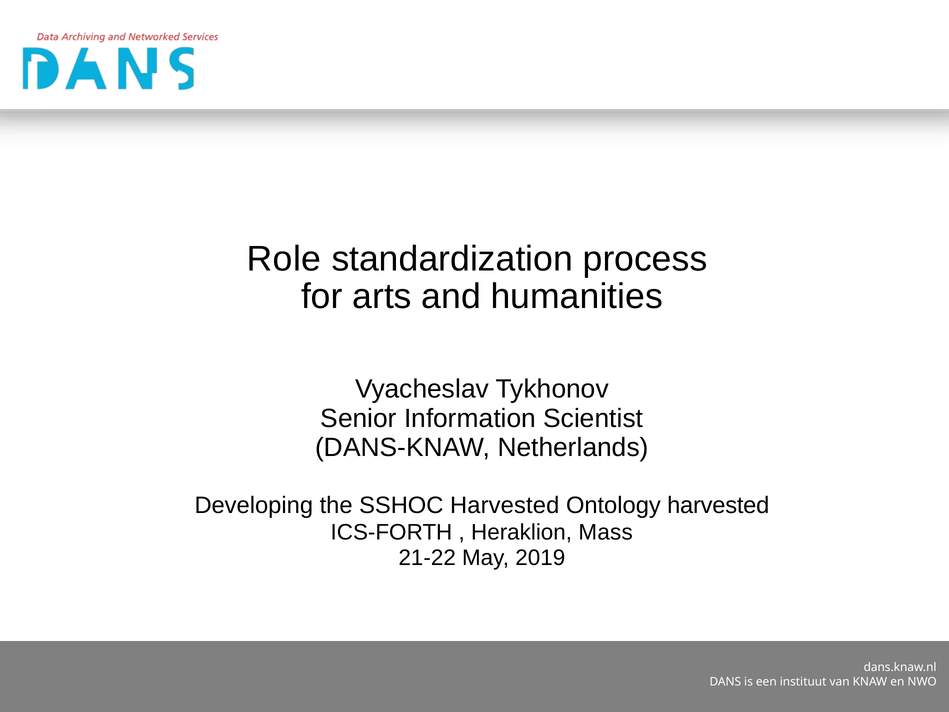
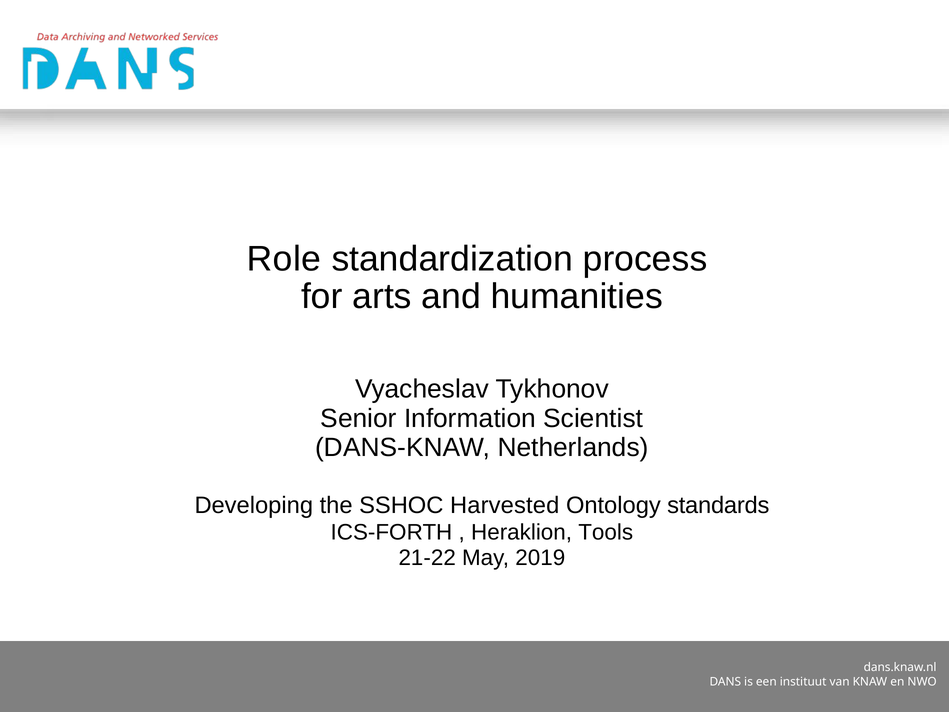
Ontology harvested: harvested -> standards (718, 505)
Mass: Mass -> Tools (606, 532)
